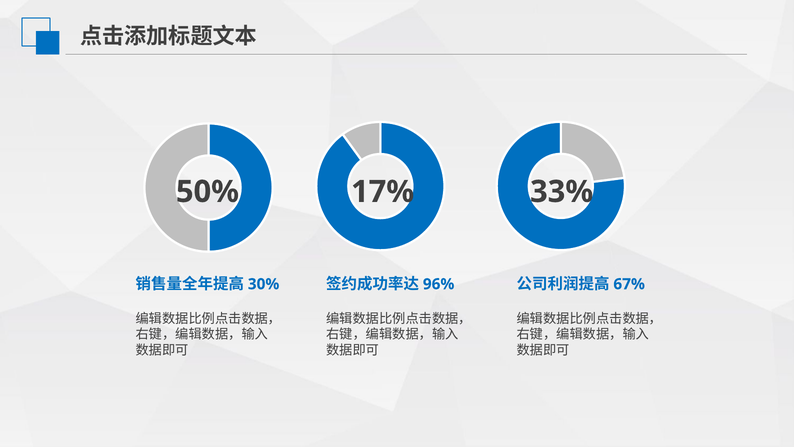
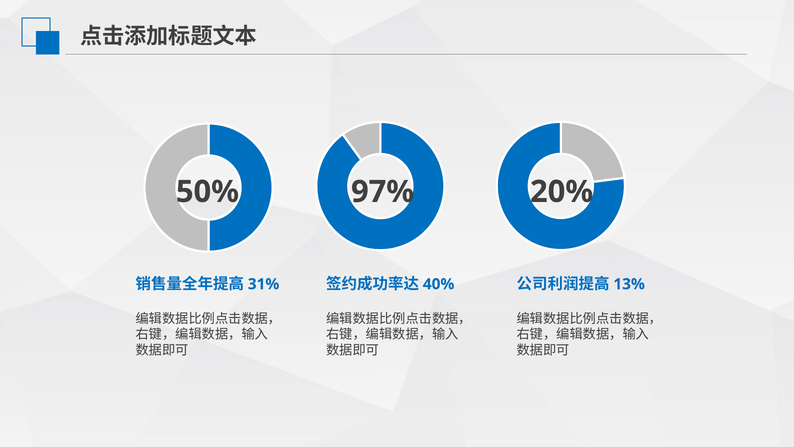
17%: 17% -> 97% (383, 192)
33%: 33% -> 20% (562, 192)
30%: 30% -> 31% (264, 284)
96%: 96% -> 40% (439, 284)
67%: 67% -> 13% (629, 284)
